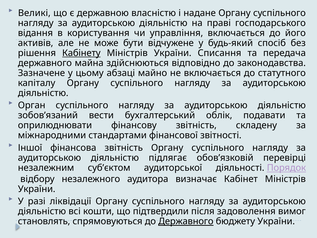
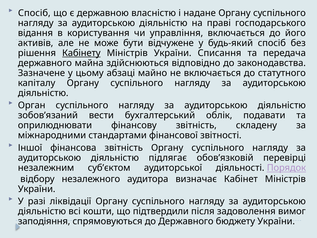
Великі: Великі -> Спосіб (34, 13)
становлять: становлять -> заподіяння (44, 221)
Державного underline: present -> none (186, 221)
